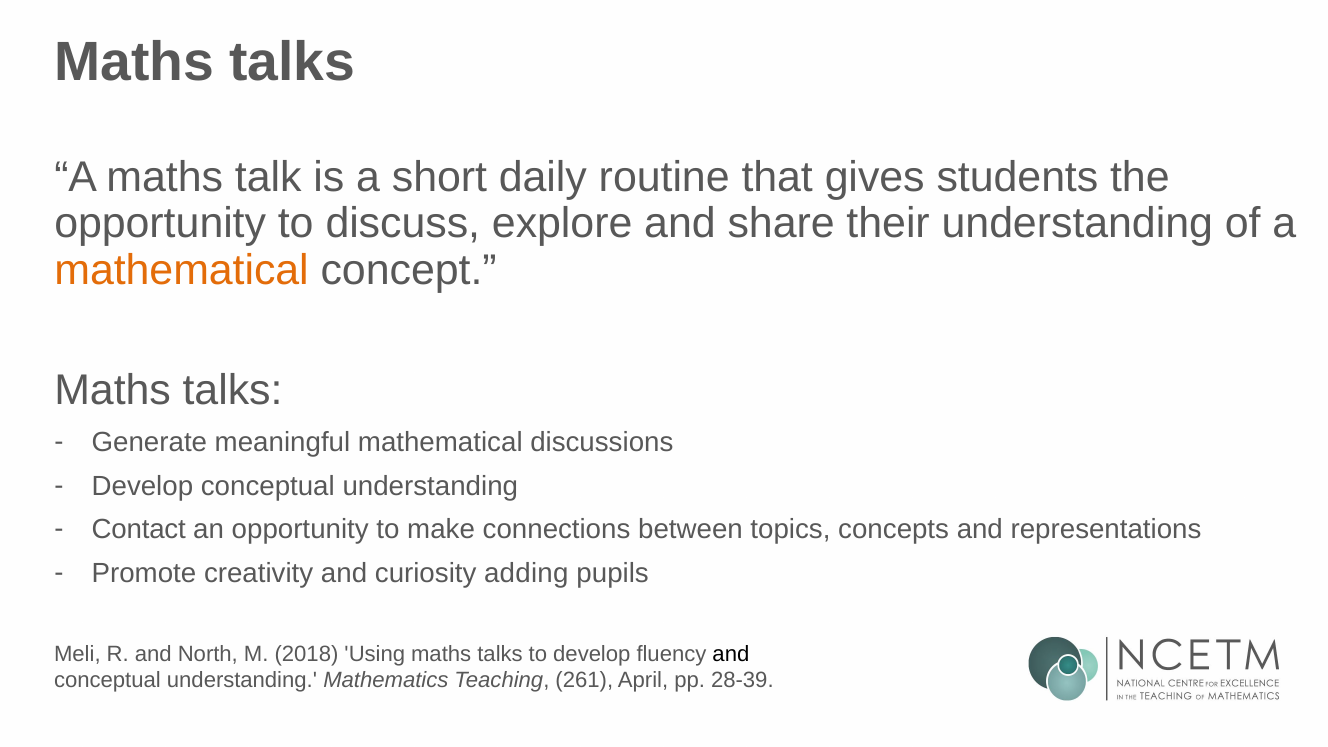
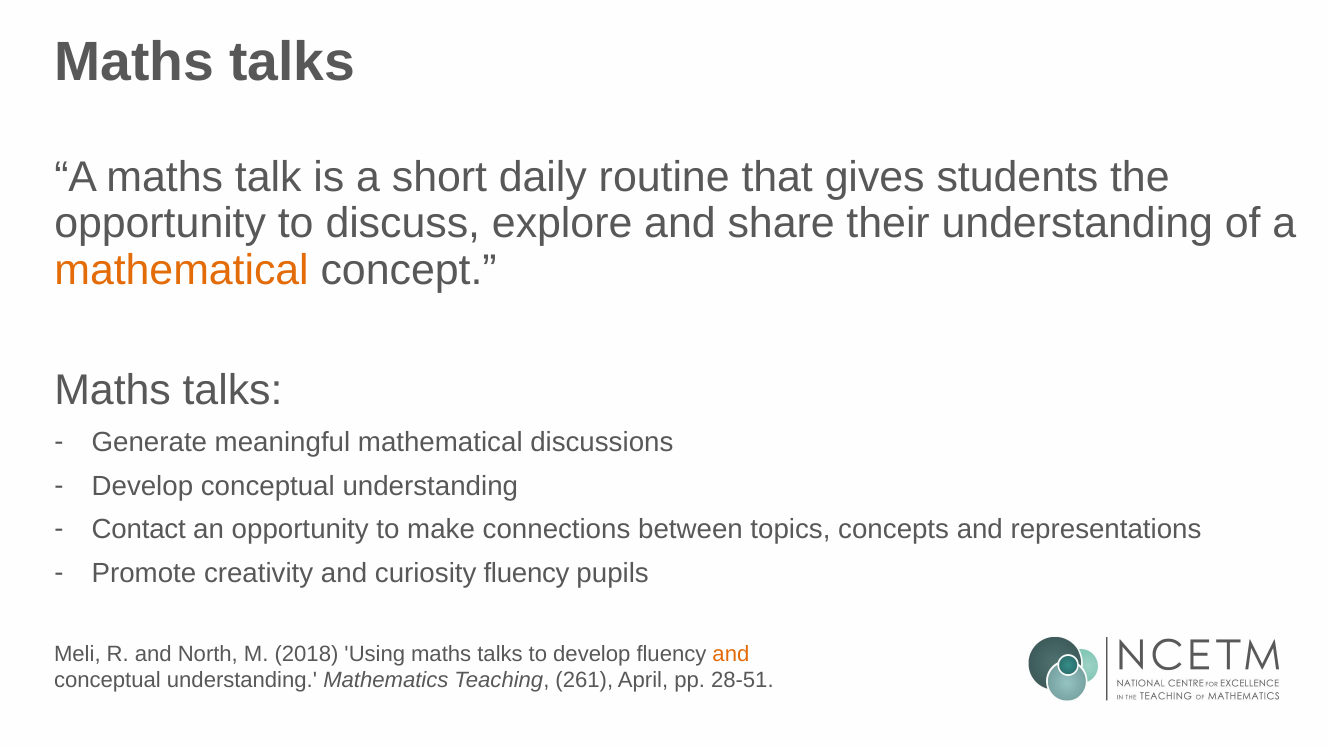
curiosity adding: adding -> fluency (527, 574)
and colour: black -> orange (731, 654)
28-39: 28-39 -> 28-51 (742, 681)
